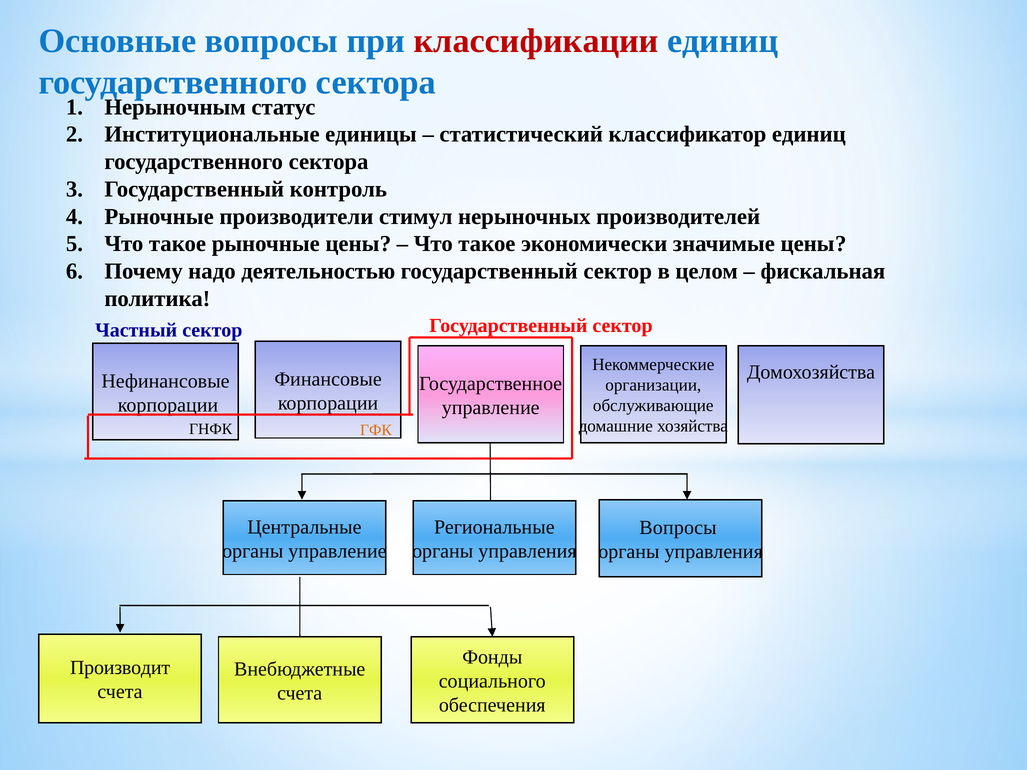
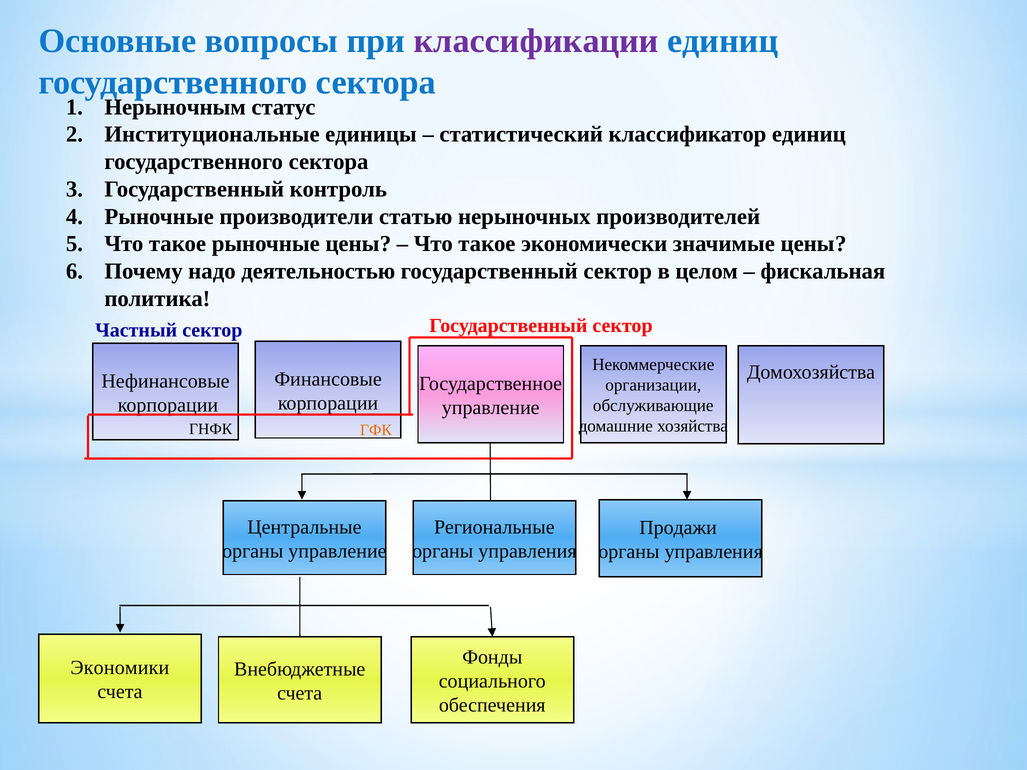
классификации colour: red -> purple (536, 41)
стимул: стимул -> статью (416, 217)
Вопросы: Вопросы -> Продажи (678, 528)
Производит: Производит -> Экономики (120, 668)
